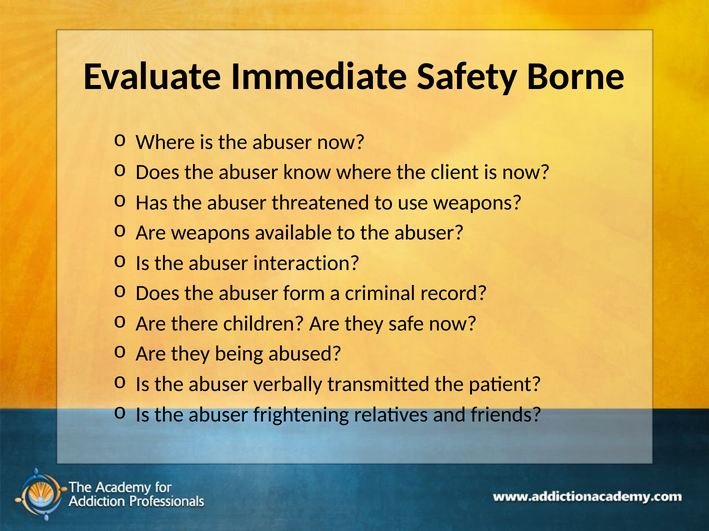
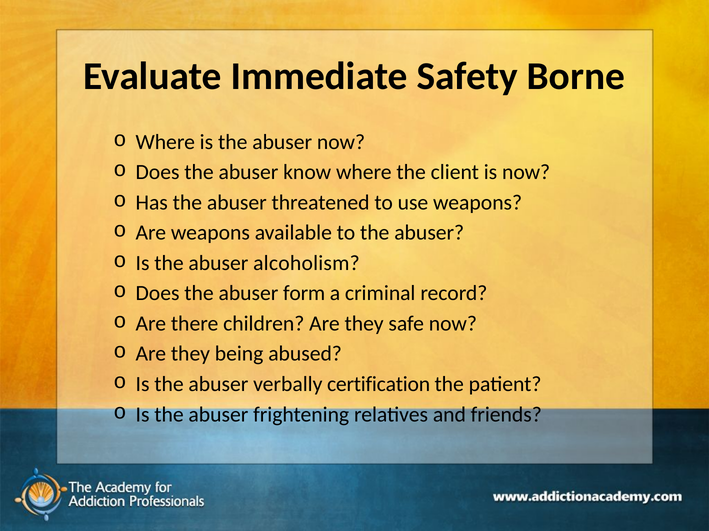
interaction: interaction -> alcoholism (306, 263)
transmitted: transmitted -> certification (379, 385)
